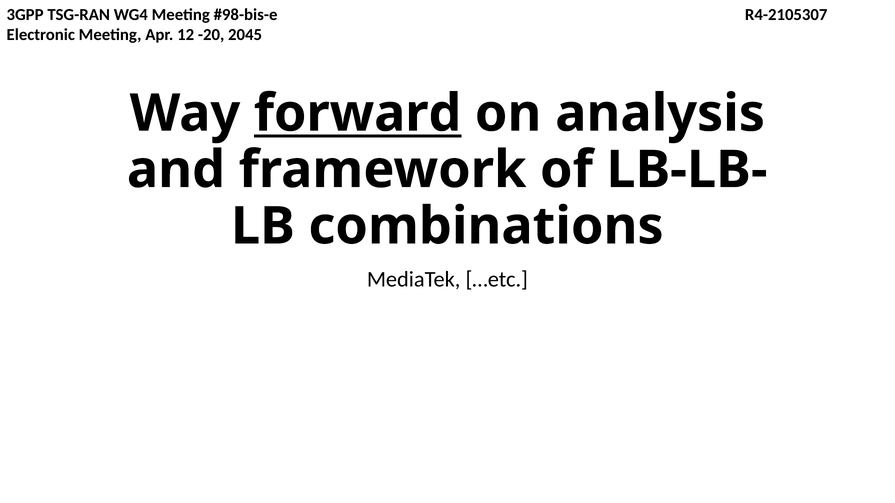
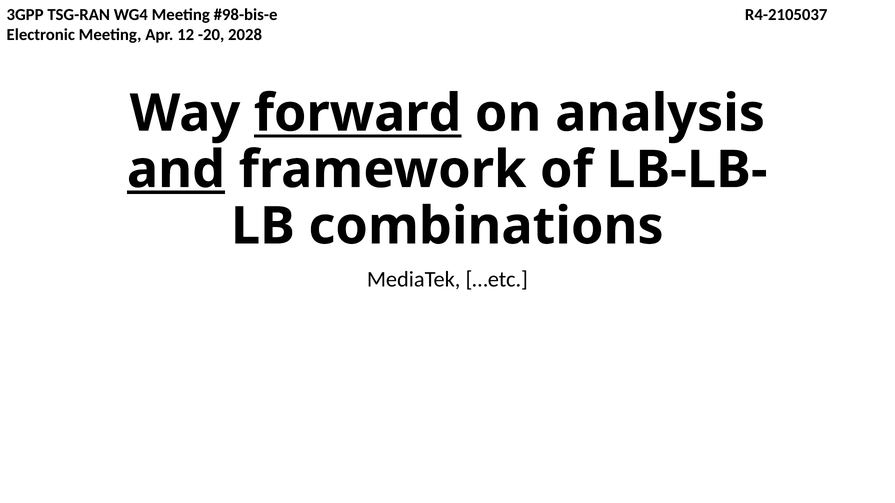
R4-2105307: R4-2105307 -> R4-2105037 (786, 15)
2045: 2045 -> 2028 (245, 35)
and underline: none -> present (176, 170)
